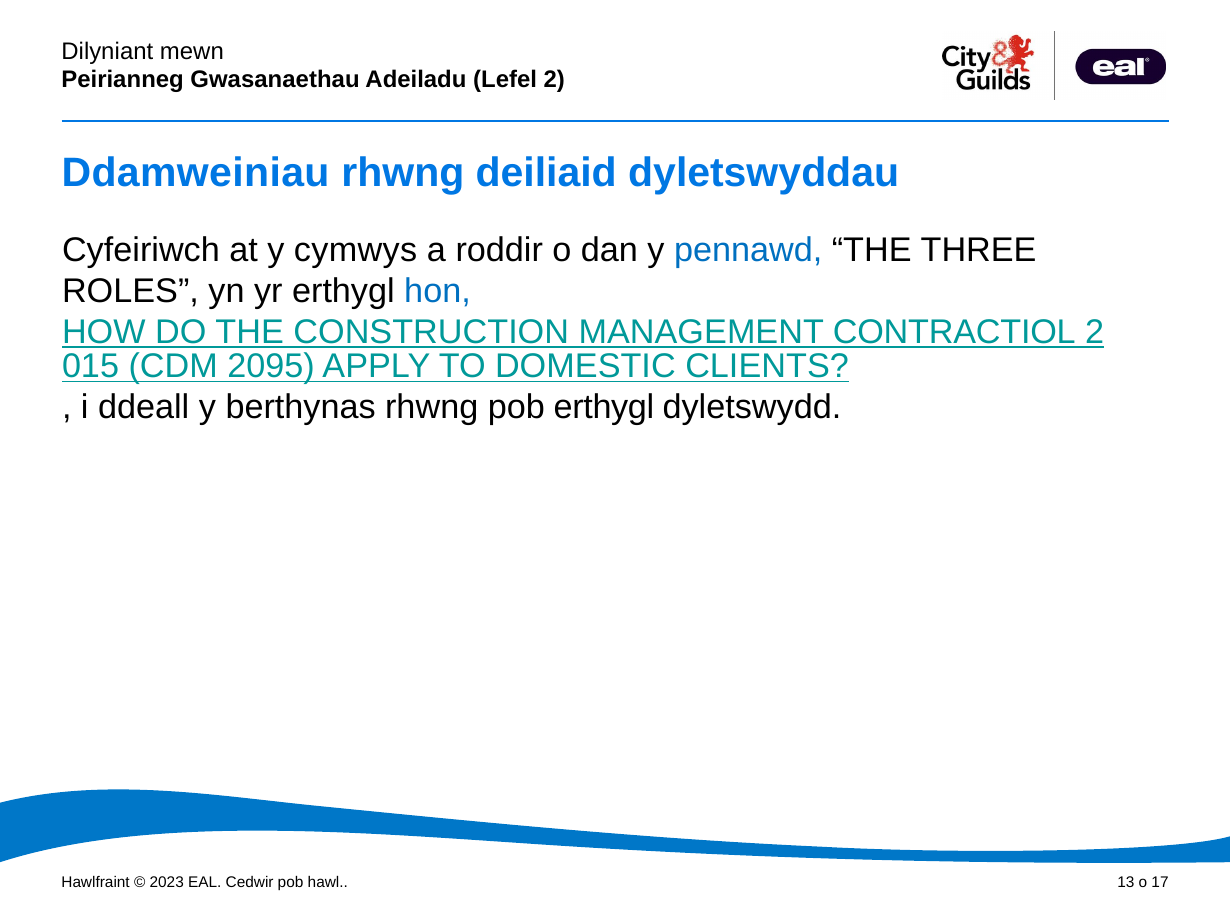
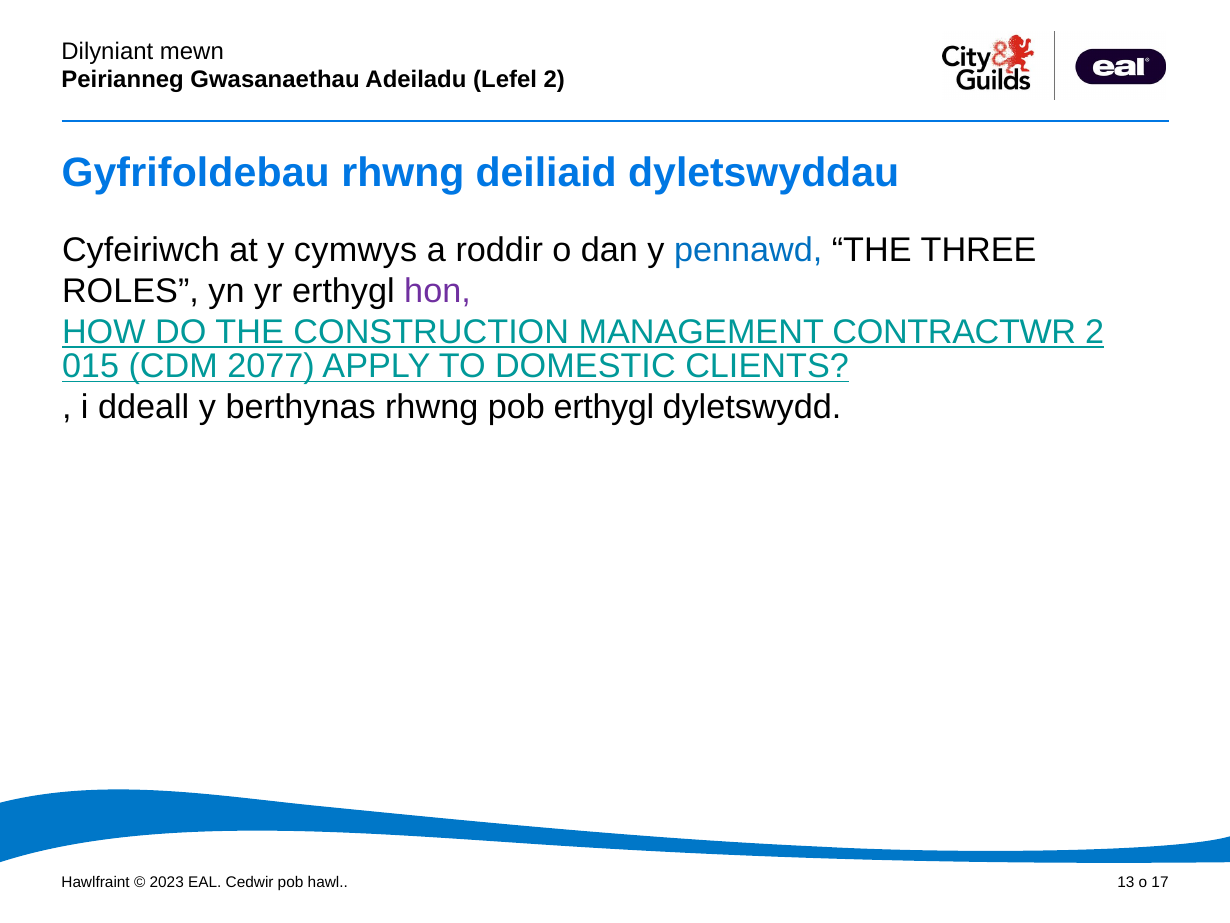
Ddamweiniau: Ddamweiniau -> Gyfrifoldebau (196, 173)
hon colour: blue -> purple (437, 291)
CONTRACTIOL: CONTRACTIOL -> CONTRACTWR (954, 332)
2095: 2095 -> 2077 (271, 366)
